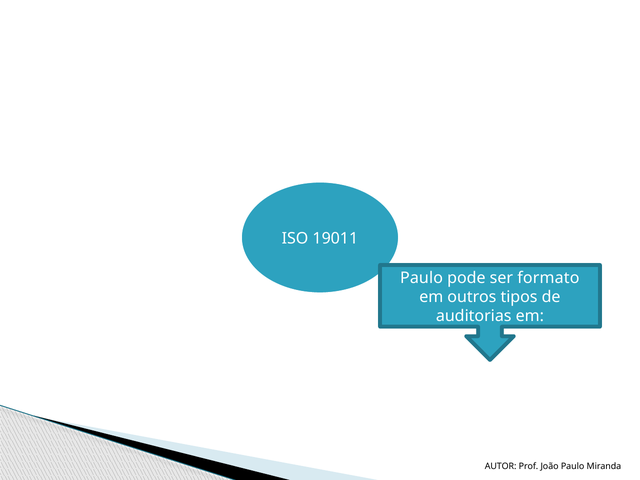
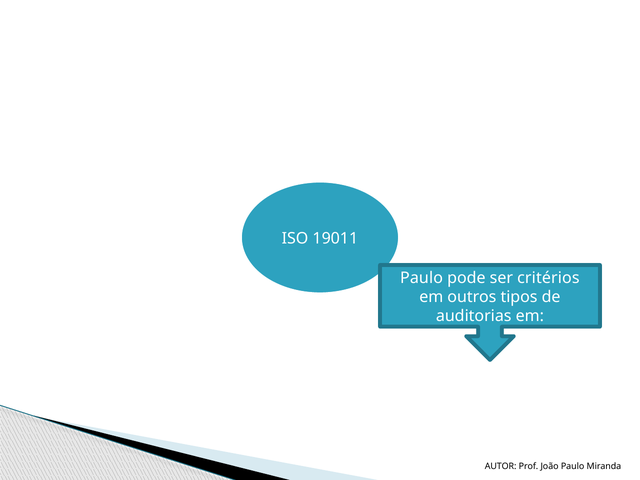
formato: formato -> critérios (548, 278)
